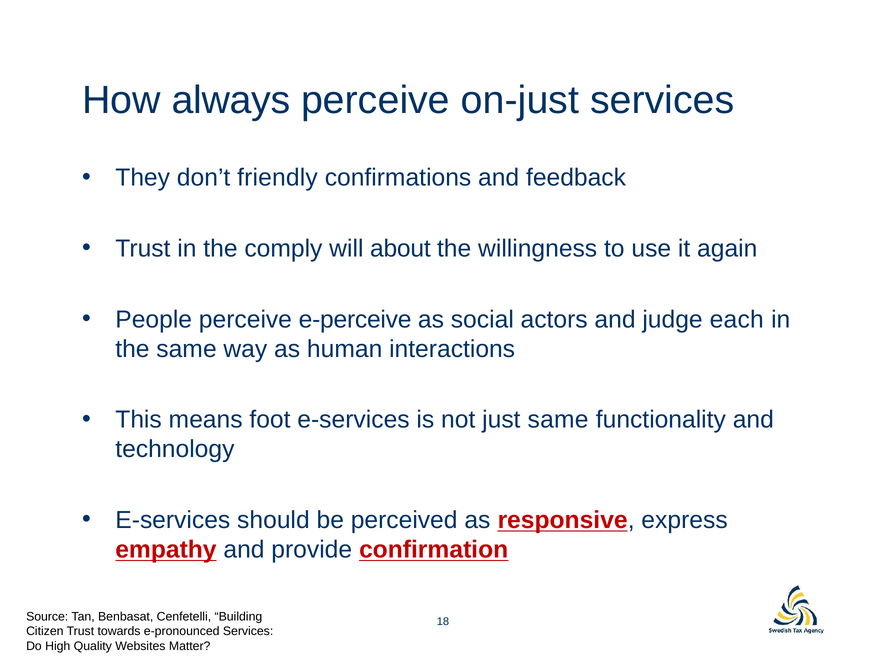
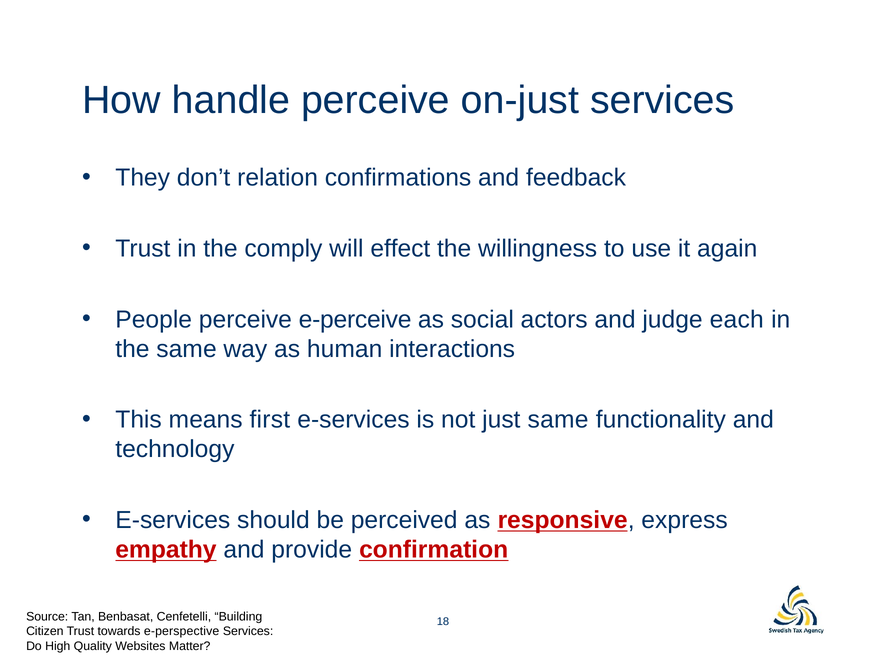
always: always -> handle (231, 101)
friendly: friendly -> relation (278, 178)
about: about -> effect (400, 249)
foot: foot -> first (270, 420)
e-pronounced: e-pronounced -> e-perspective (182, 632)
